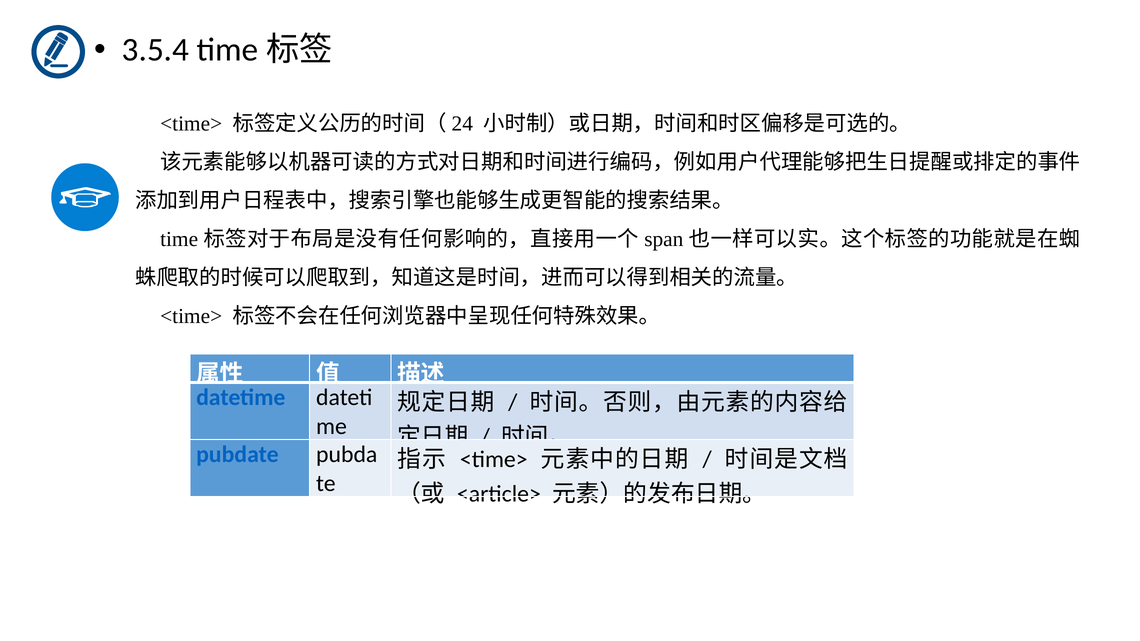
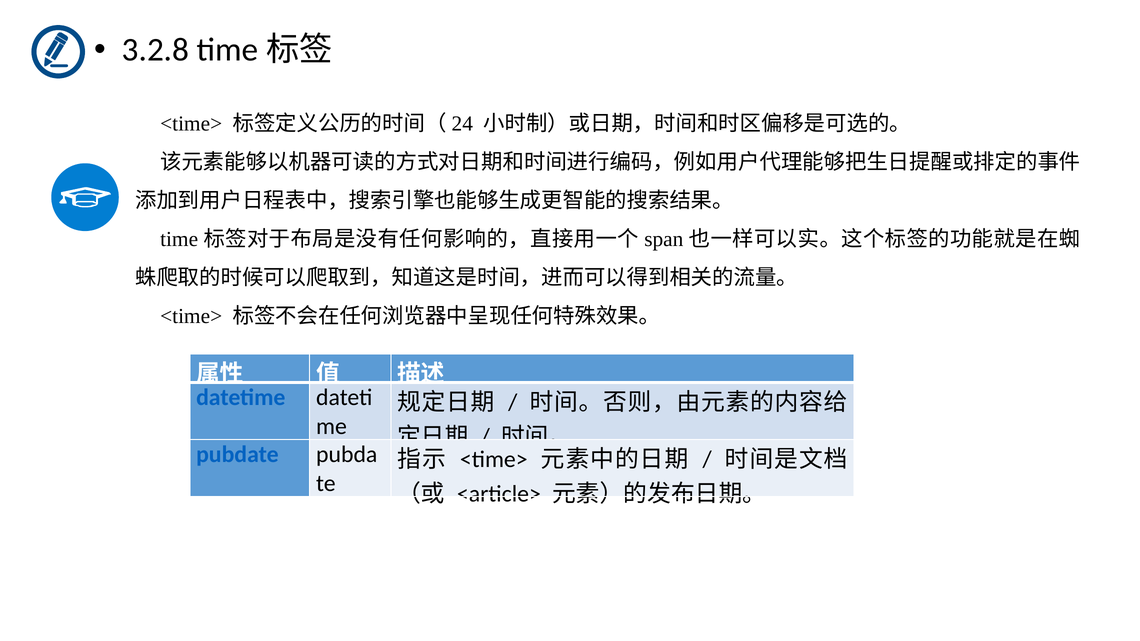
3.5.4: 3.5.4 -> 3.2.8 (156, 50)
